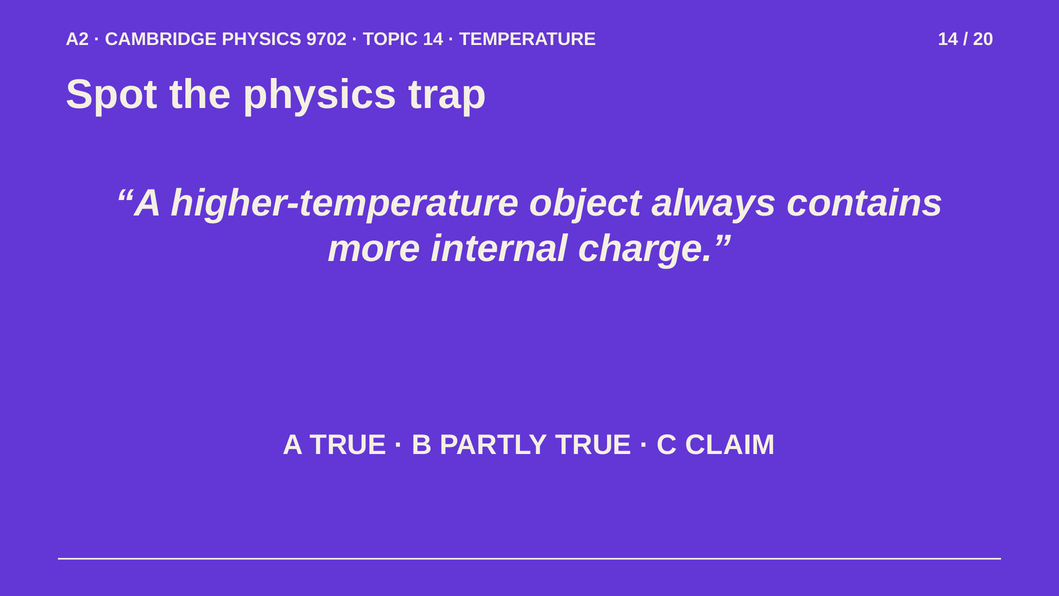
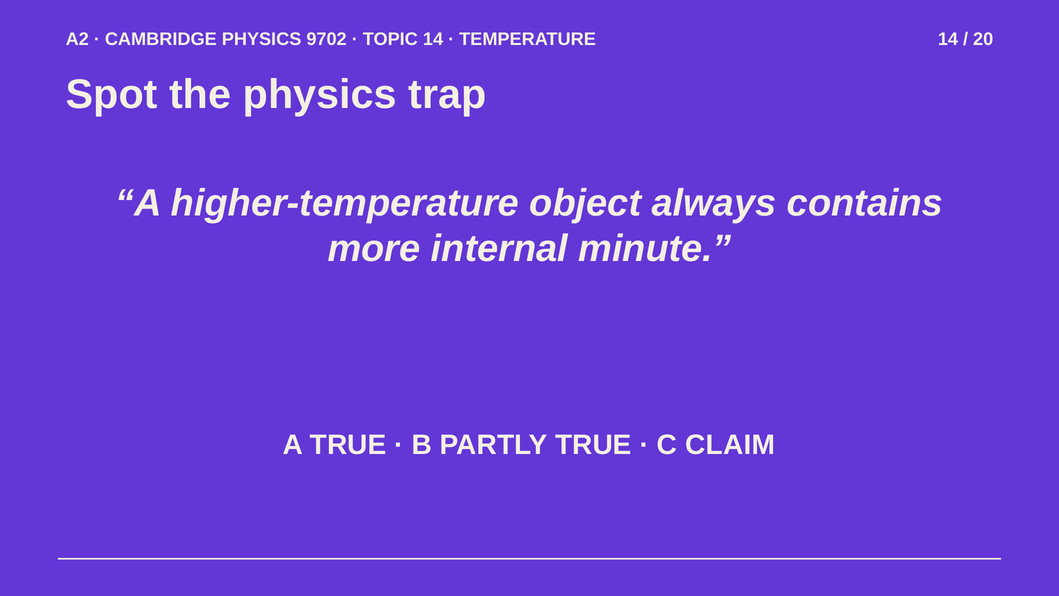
charge: charge -> minute (655, 249)
